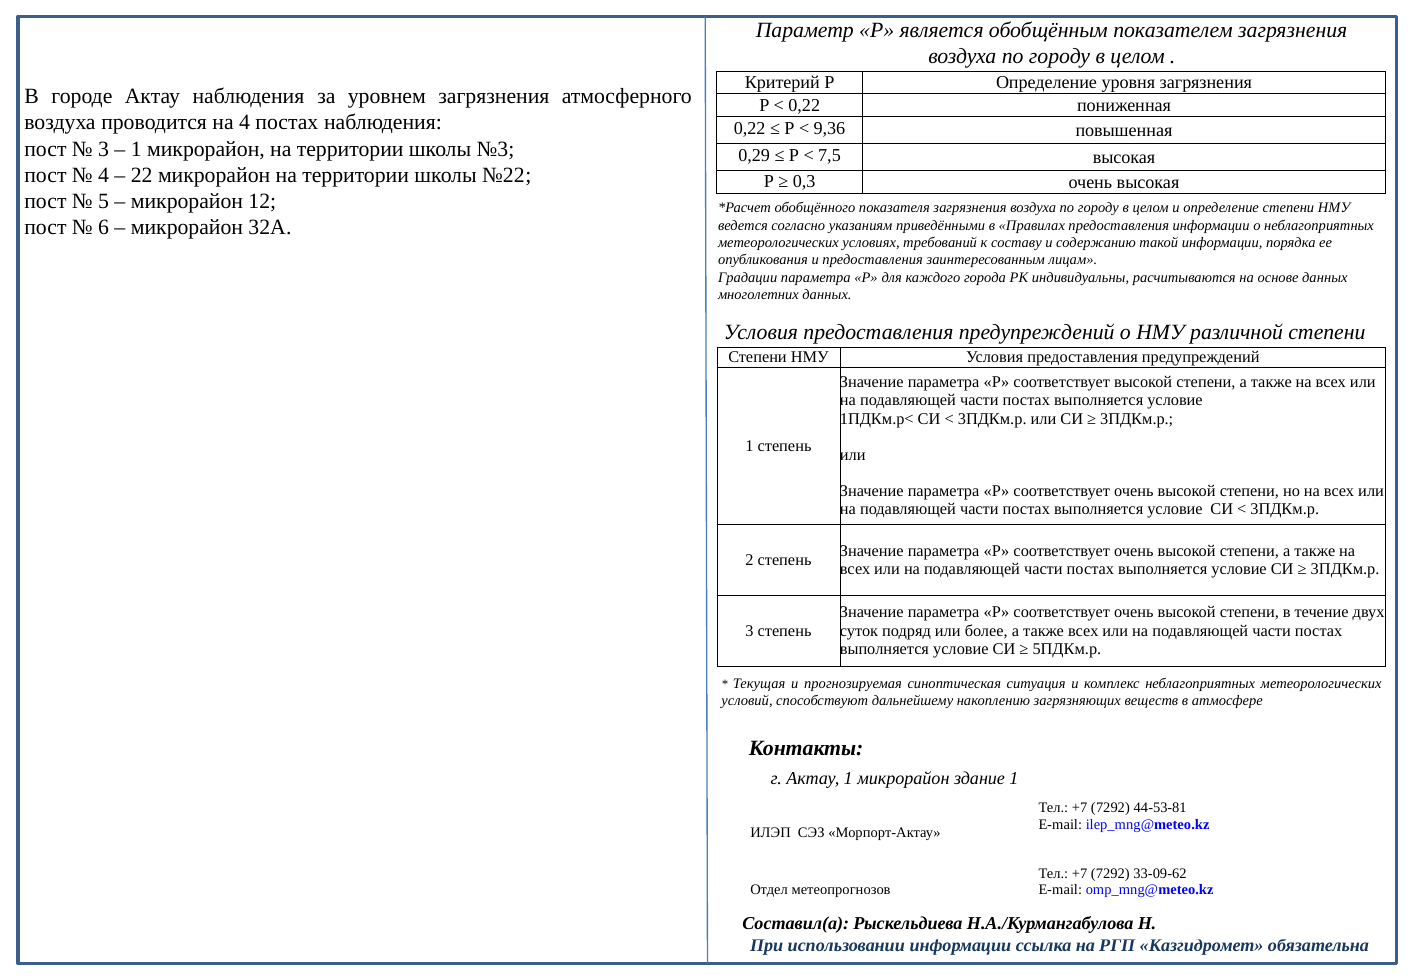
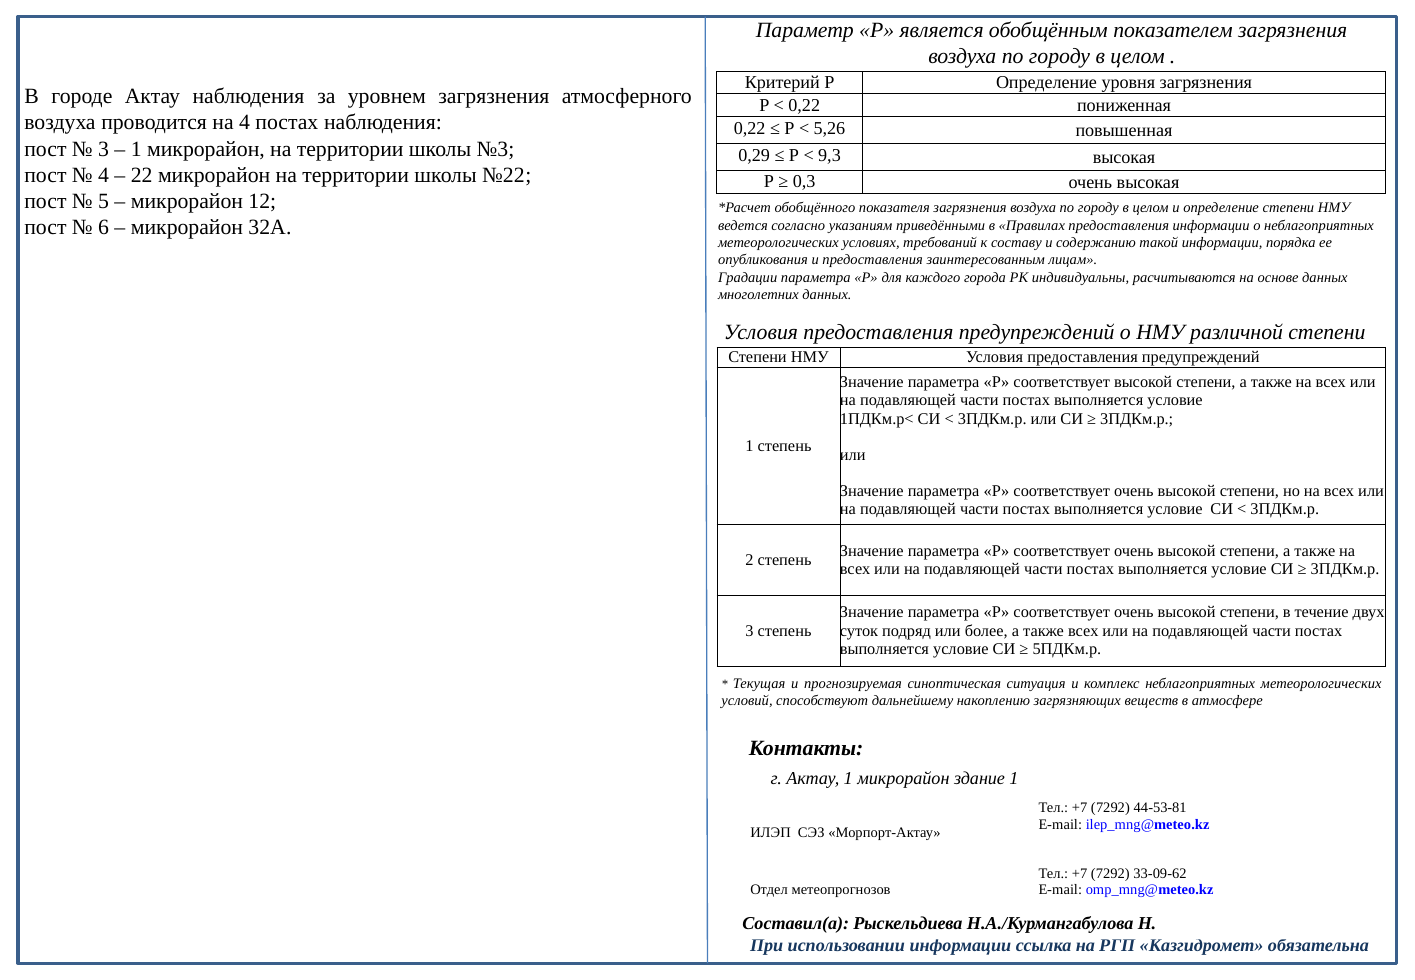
9,36: 9,36 -> 5,26 (829, 128)
7,5: 7,5 -> 9,3 (829, 155)
